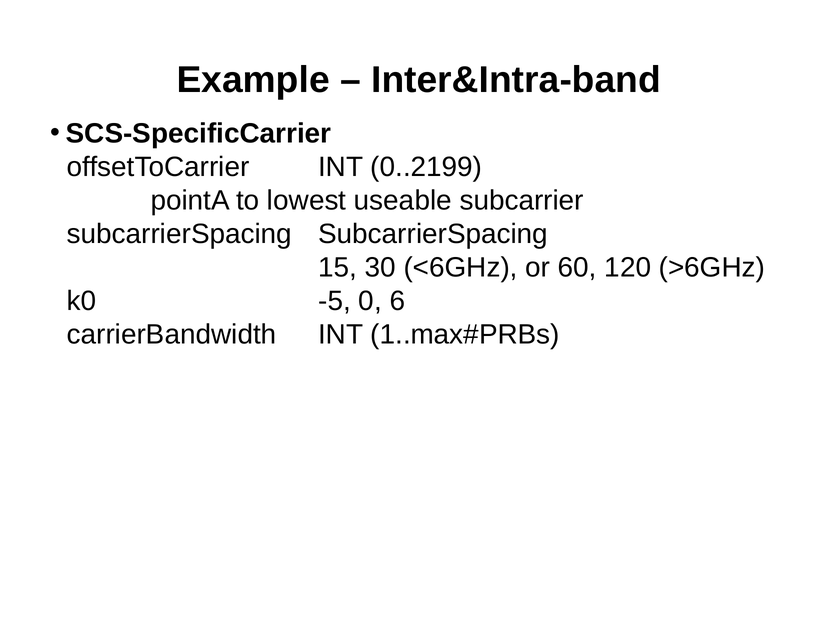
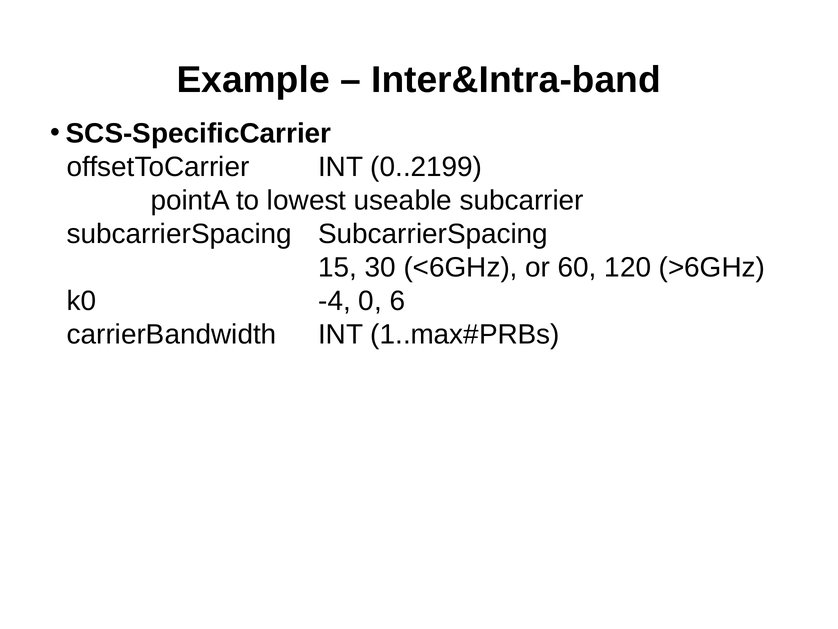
-5: -5 -> -4 (335, 301)
